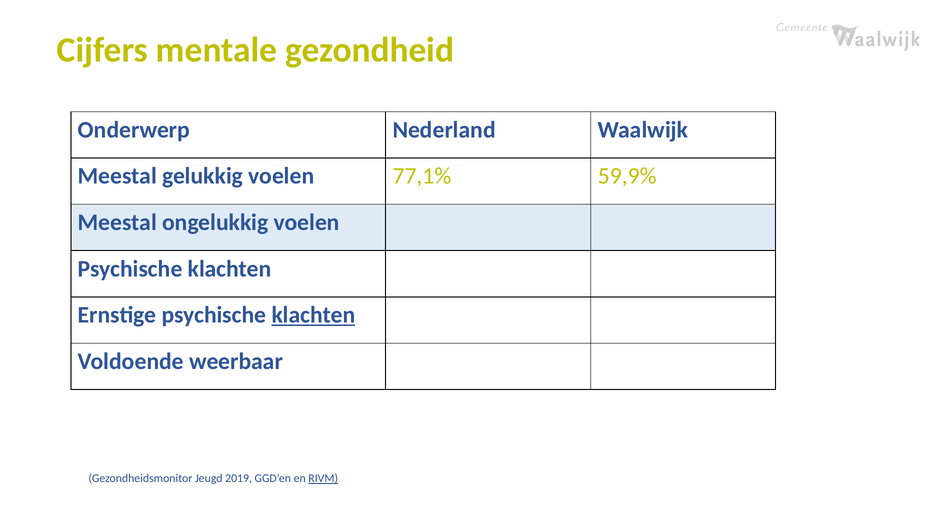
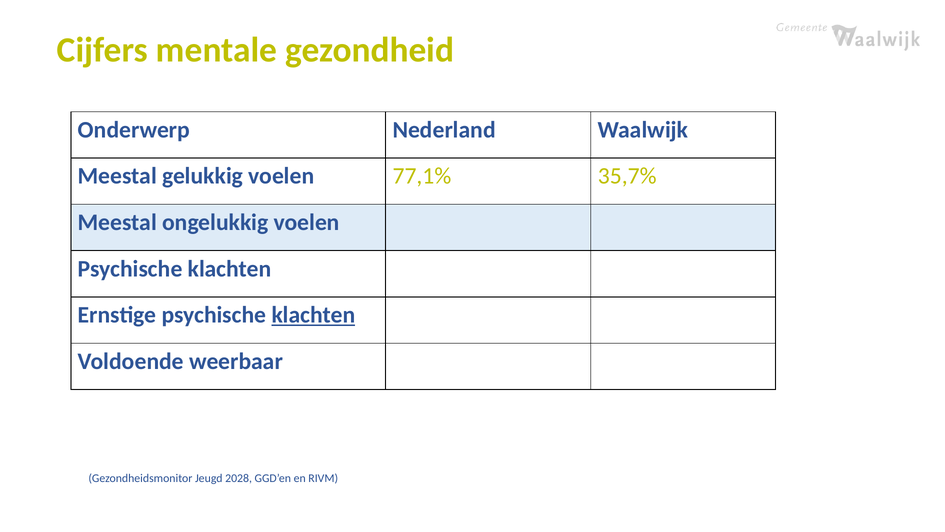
59,9%: 59,9% -> 35,7% (627, 176)
2019: 2019 -> 2028 (239, 478)
RIVM underline: present -> none (323, 478)
